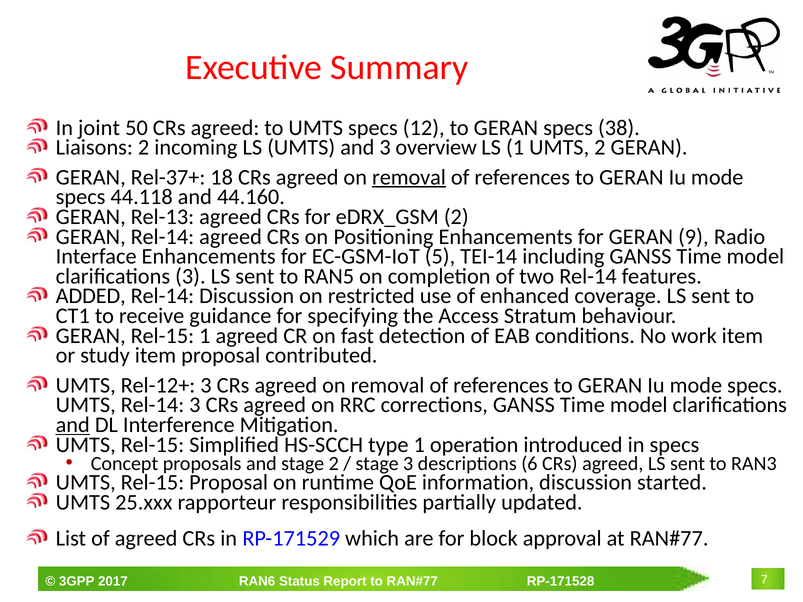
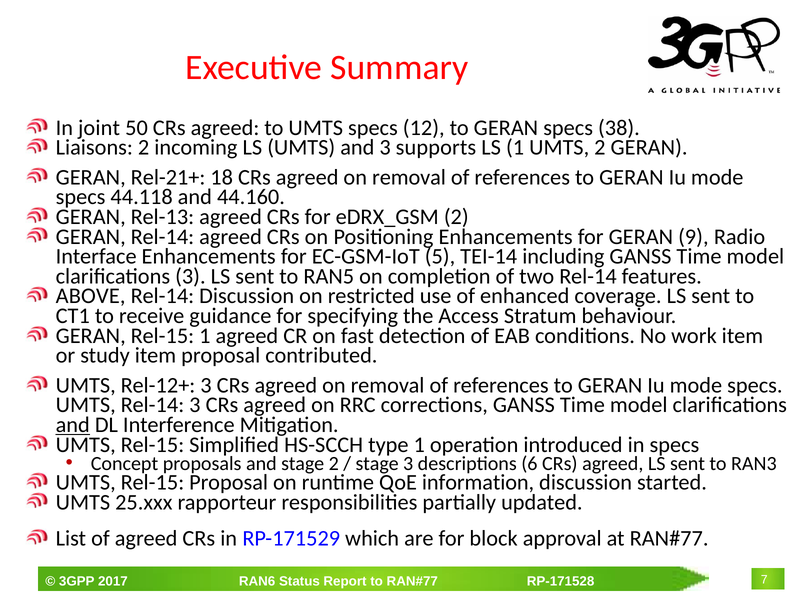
overview: overview -> supports (436, 148)
Rel-37+: Rel-37+ -> Rel-21+ (168, 177)
removal underline: present -> none (409, 177)
ADDED: ADDED -> ABOVE (91, 296)
